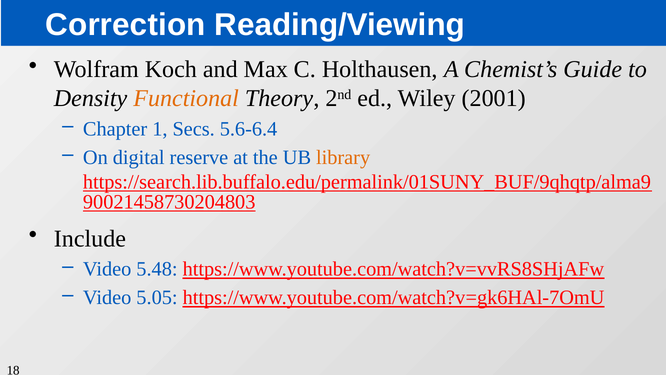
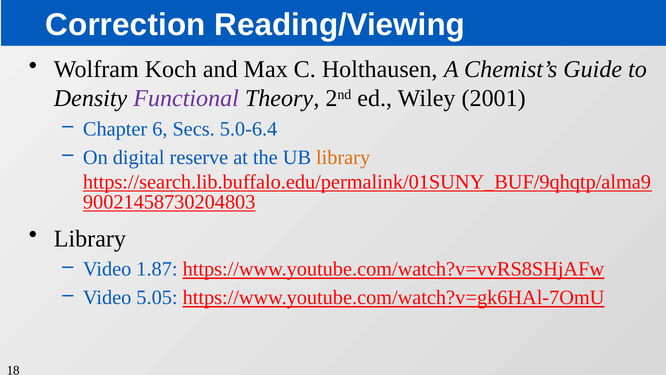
Functional colour: orange -> purple (186, 98)
1: 1 -> 6 (160, 129)
5.6-6.4: 5.6-6.4 -> 5.0-6.4 (249, 129)
Include: Include -> Library (90, 239)
5.48: 5.48 -> 1.87 (157, 269)
